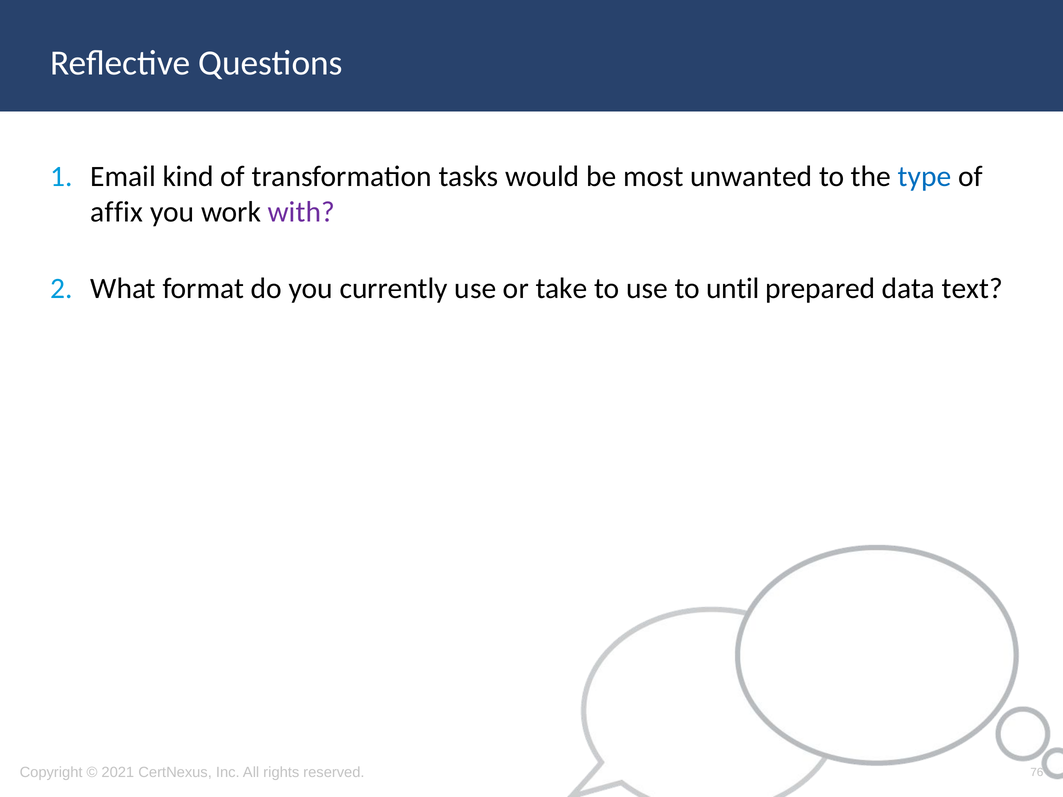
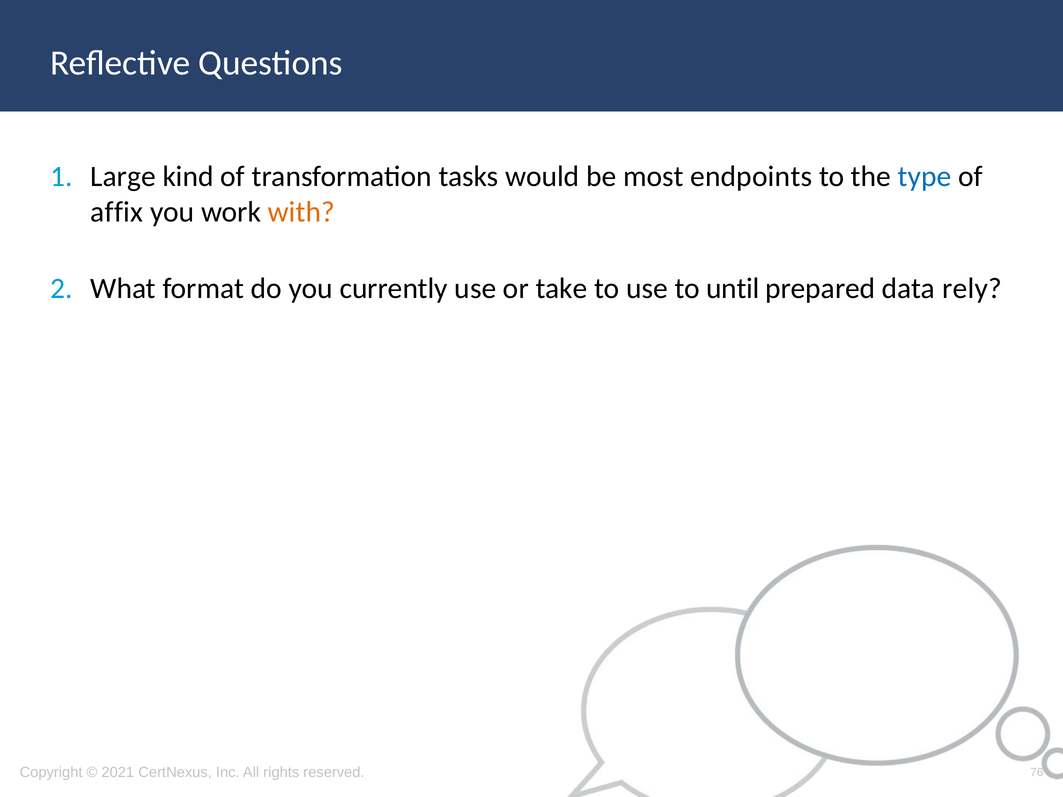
Email: Email -> Large (123, 176)
unwanted: unwanted -> endpoints (751, 176)
with colour: purple -> orange (301, 212)
text: text -> rely (972, 289)
